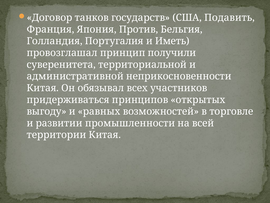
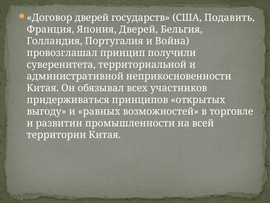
Договор танков: танков -> дверей (92, 18)
Япония Против: Против -> Дверей (139, 29)
Иметь: Иметь -> Война (172, 41)
